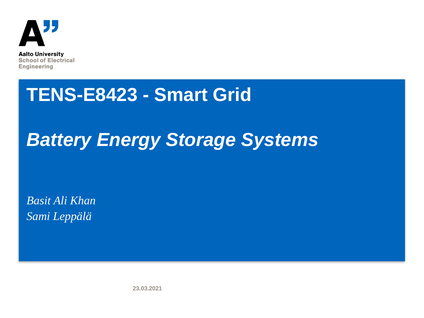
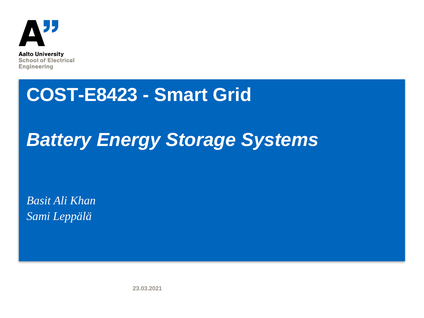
TENS-E8423: TENS-E8423 -> COST-E8423 (82, 95)
